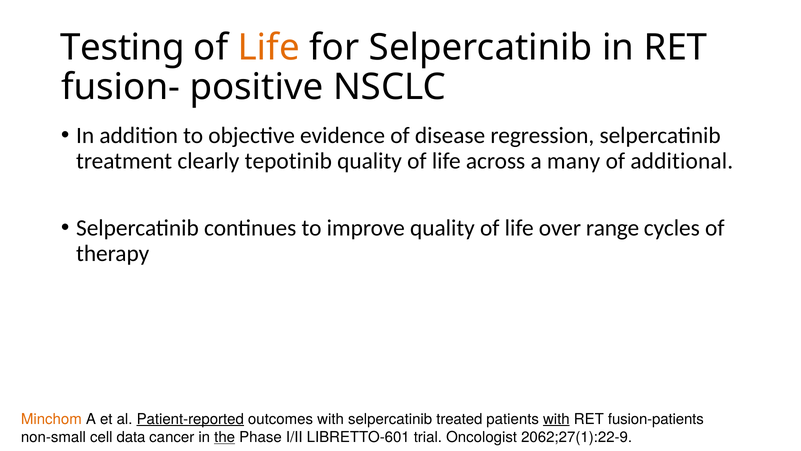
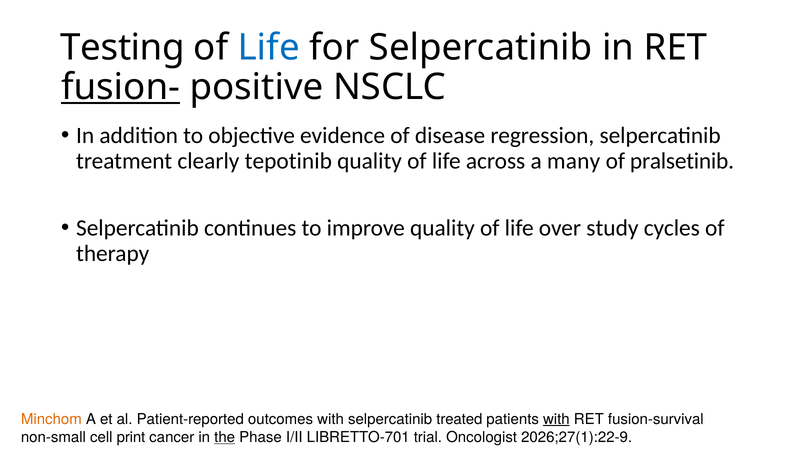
Life colour: orange -> blue (269, 47)
fusion- underline: none -> present (121, 87)
additional: additional -> pralsetinib (682, 161)
range: range -> study (612, 228)
Patient-reported underline: present -> none (190, 419)
fusion-patients: fusion-patients -> fusion-survival (656, 419)
data: data -> print (131, 437)
LIBRETTO-601: LIBRETTO-601 -> LIBRETTO-701 (358, 437)
2062;27(1):22-9: 2062;27(1):22-9 -> 2026;27(1):22-9 (577, 437)
